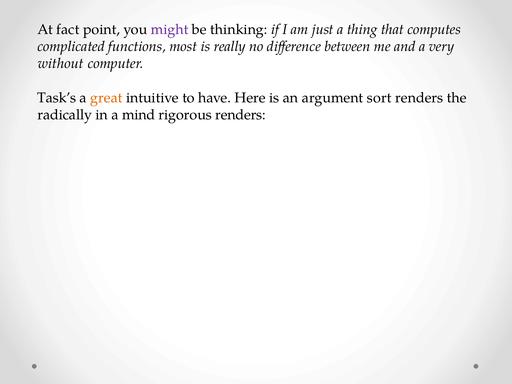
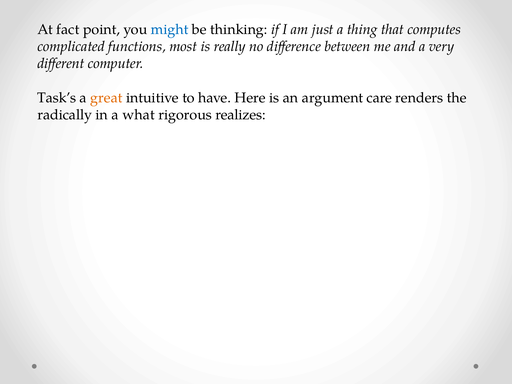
might colour: purple -> blue (170, 29)
without: without -> different (61, 64)
sort: sort -> care (379, 98)
mind: mind -> what (139, 115)
rigorous renders: renders -> realizes (241, 115)
